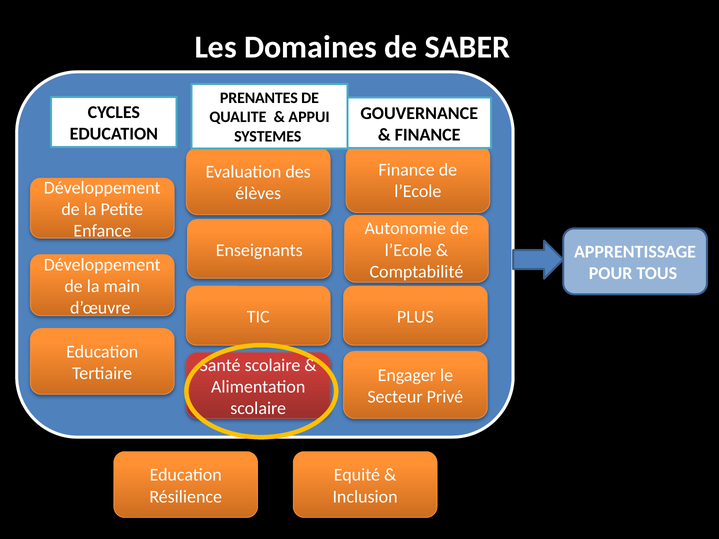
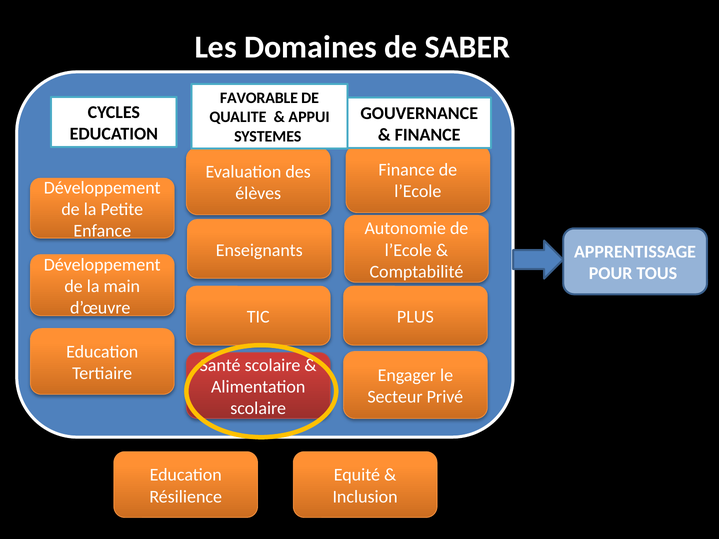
PRENANTES: PRENANTES -> FAVORABLE (259, 98)
